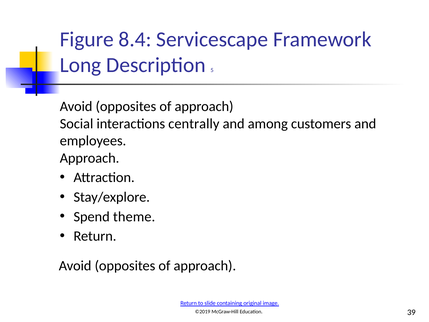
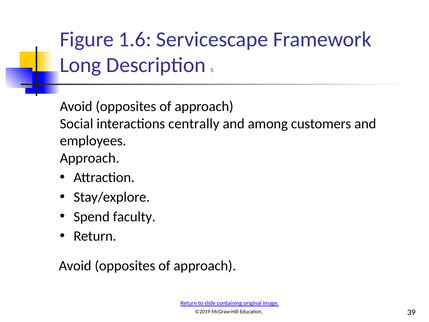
8.4: 8.4 -> 1.6 (135, 39)
theme: theme -> faculty (134, 217)
